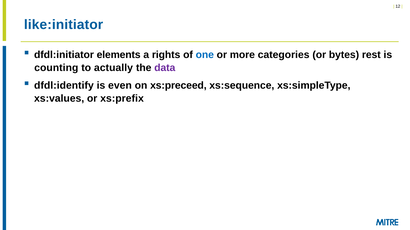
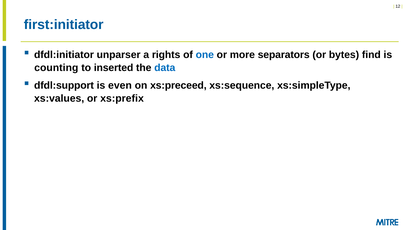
like:initiator: like:initiator -> first:initiator (64, 25)
elements: elements -> unparser (119, 55)
categories: categories -> separators (284, 55)
rest: rest -> find (371, 55)
actually: actually -> inserted (114, 68)
data colour: purple -> blue (165, 68)
dfdl:identify: dfdl:identify -> dfdl:support (64, 86)
